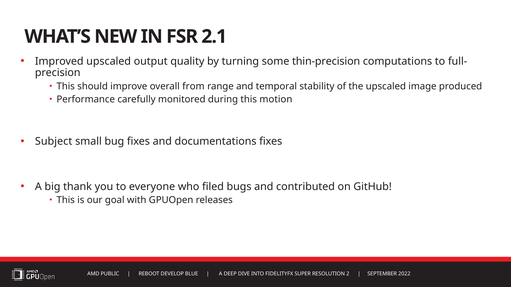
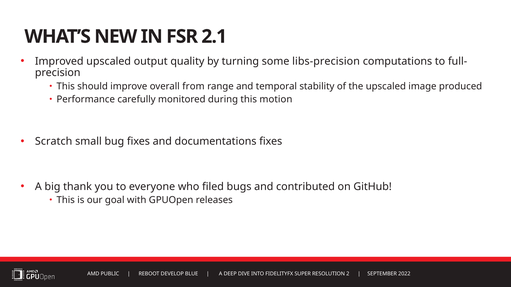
thin-precision: thin-precision -> libs-precision (326, 61)
Subject: Subject -> Scratch (54, 142)
